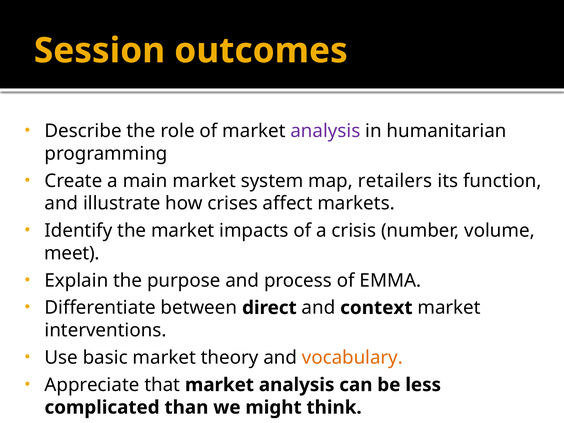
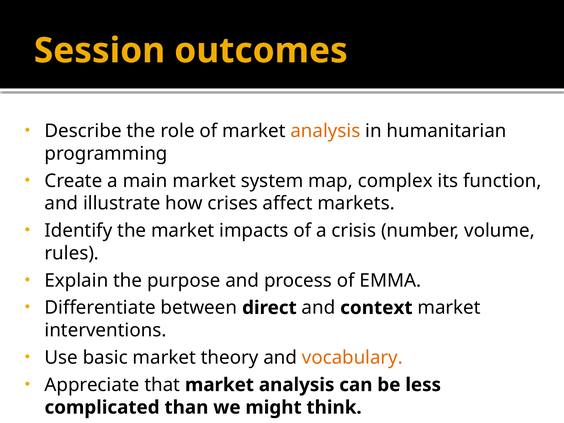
analysis colour: purple -> orange (325, 131)
retailers: retailers -> complex (395, 181)
meet: meet -> rules (72, 253)
